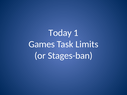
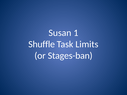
Today: Today -> Susan (60, 33)
Games: Games -> Shuffle (42, 44)
